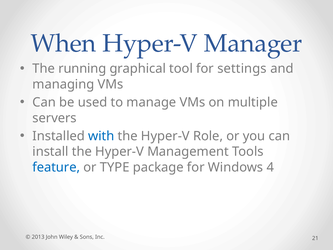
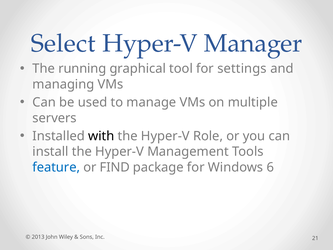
When: When -> Select (63, 43)
with colour: blue -> black (101, 136)
TYPE: TYPE -> FIND (115, 167)
4: 4 -> 6 (270, 167)
